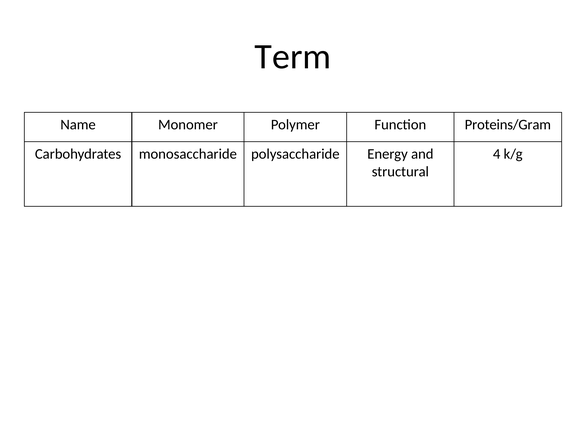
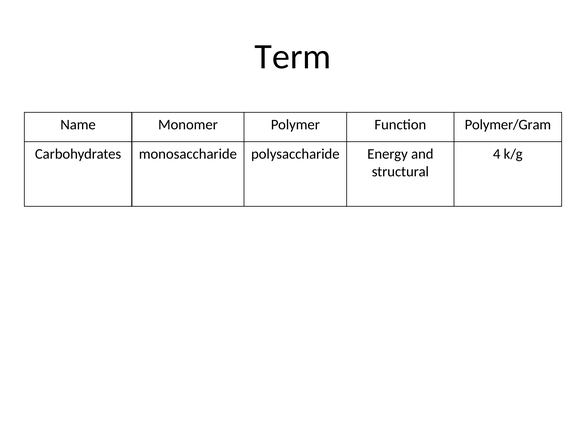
Proteins/Gram: Proteins/Gram -> Polymer/Gram (508, 124)
